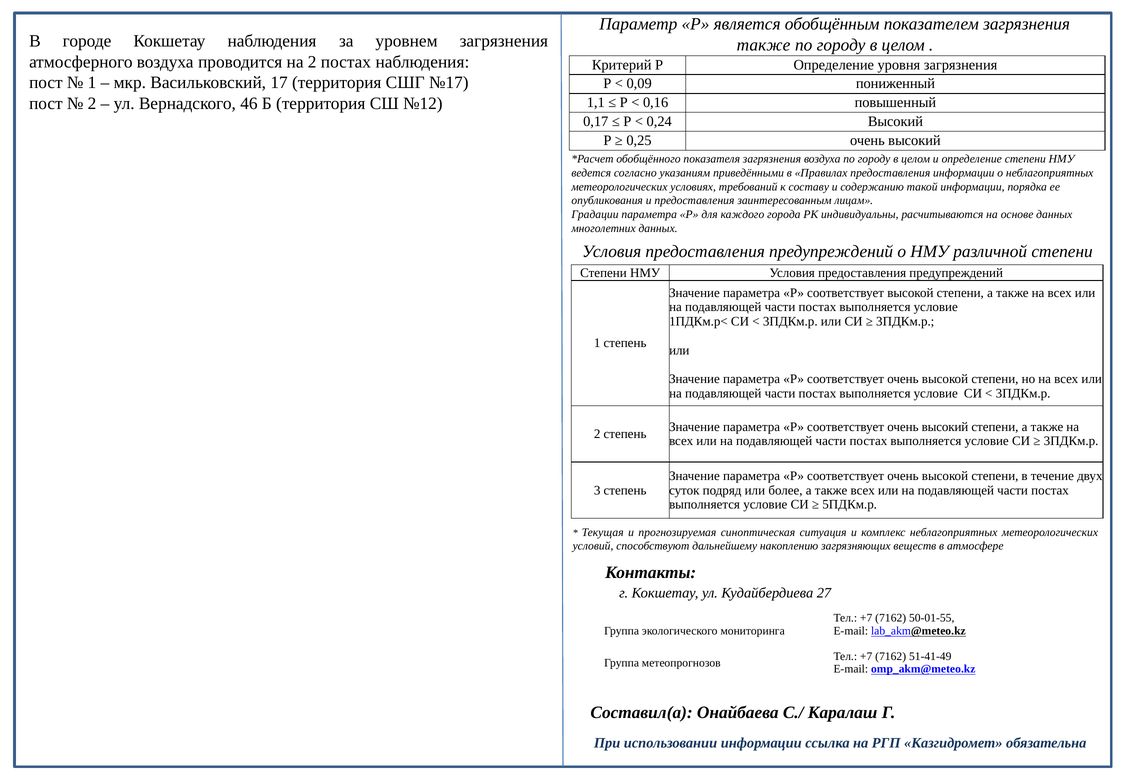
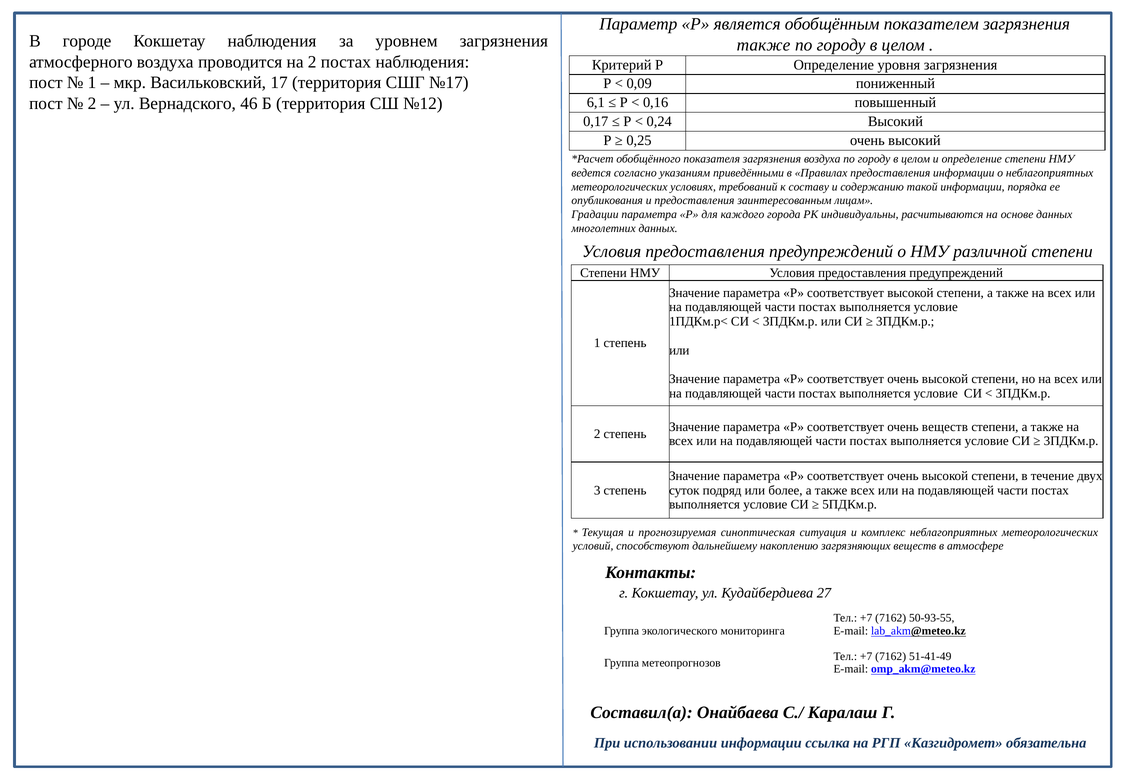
1,1: 1,1 -> 6,1 (596, 103)
соответствует очень высокий: высокий -> веществ (945, 426)
50-01-55: 50-01-55 -> 50-93-55 (932, 618)
